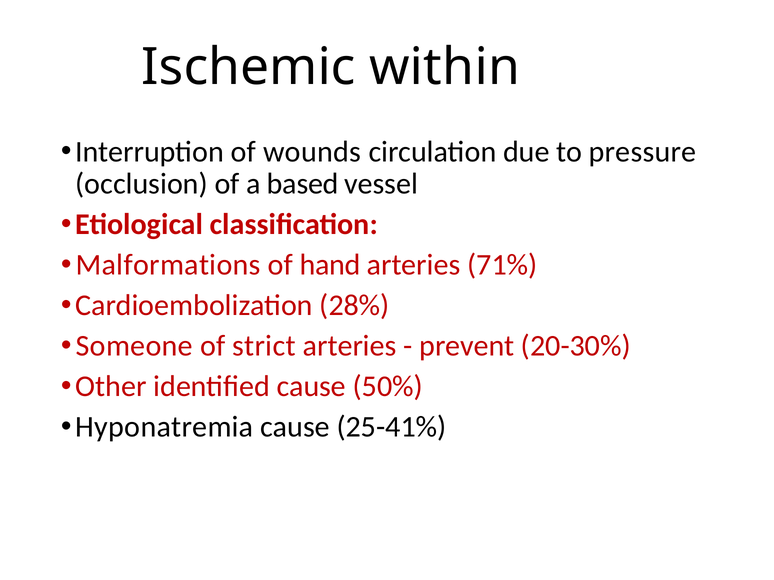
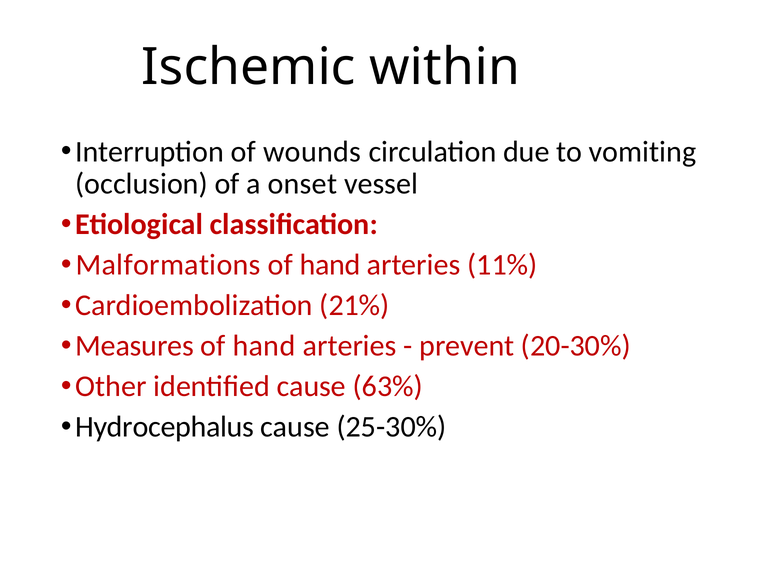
pressure: pressure -> vomiting (643, 152)
based: based -> onset (302, 184)
71%: 71% -> 11% (502, 265)
28%: 28% -> 21% (354, 306)
Someone: Someone -> Measures (135, 346)
strict: strict -> hand (264, 346)
50%: 50% -> 63% (388, 387)
Hyponatremia: Hyponatremia -> Hydrocephalus (165, 427)
25-41%: 25-41% -> 25-30% (391, 427)
